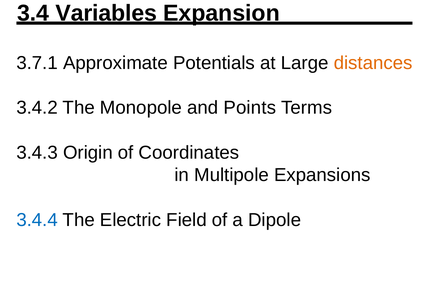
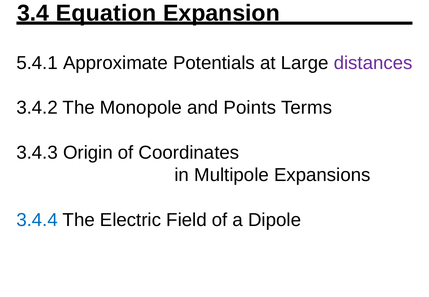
Variables: Variables -> Equation (106, 13)
3.7.1: 3.7.1 -> 5.4.1 (37, 63)
distances colour: orange -> purple (373, 63)
